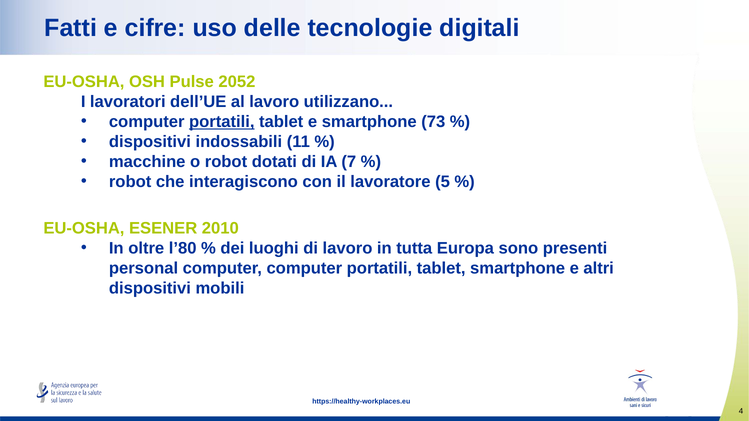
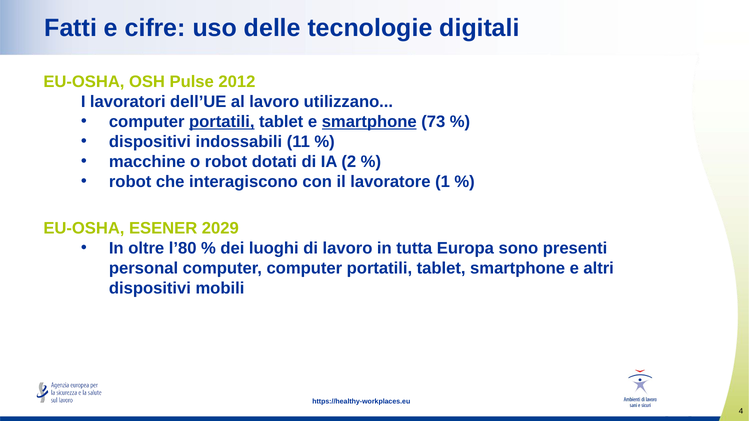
2052: 2052 -> 2012 (237, 82)
smartphone underline: none -> present (369, 122)
7: 7 -> 2 (349, 162)
5: 5 -> 1 (443, 182)
2010: 2010 -> 2029 (220, 229)
